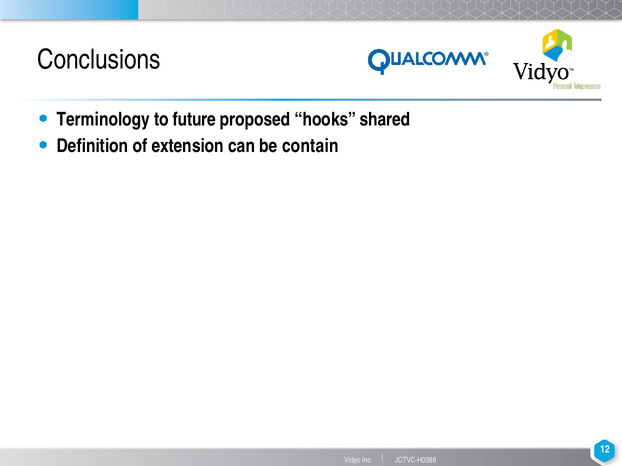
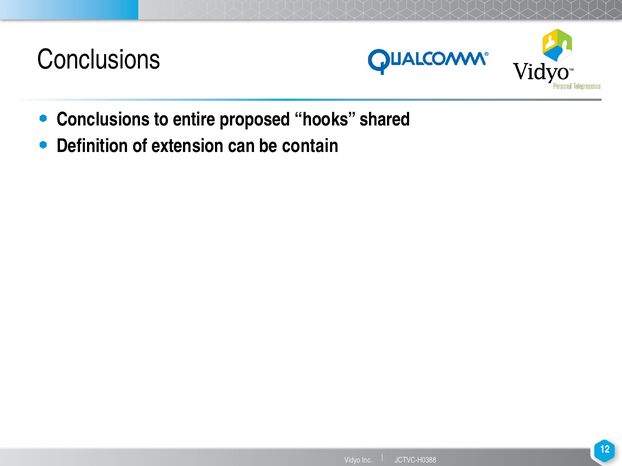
Terminology: Terminology -> Conclusions (103, 120)
future: future -> entire (194, 120)
